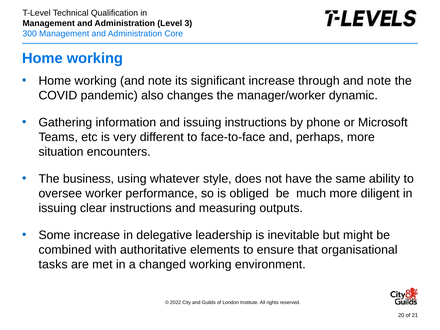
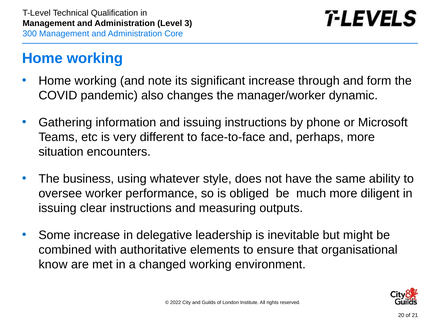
through and note: note -> form (379, 81)
tasks: tasks -> know (53, 264)
